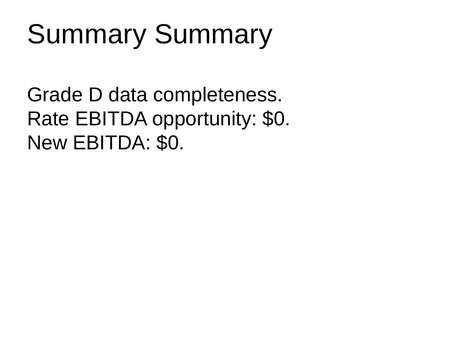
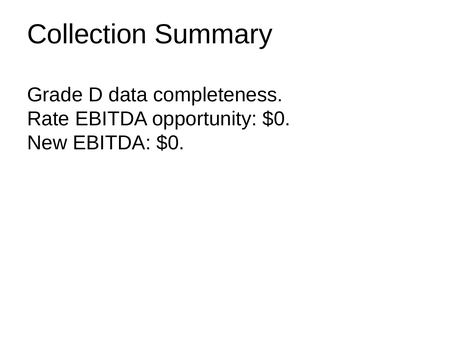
Summary: Summary -> Collection (87, 34)
